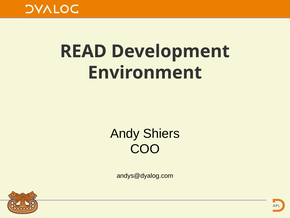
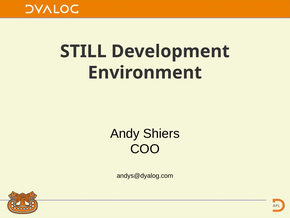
READ: READ -> STILL (83, 51)
